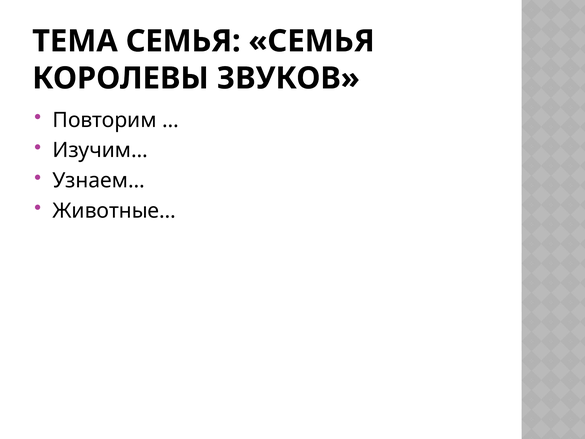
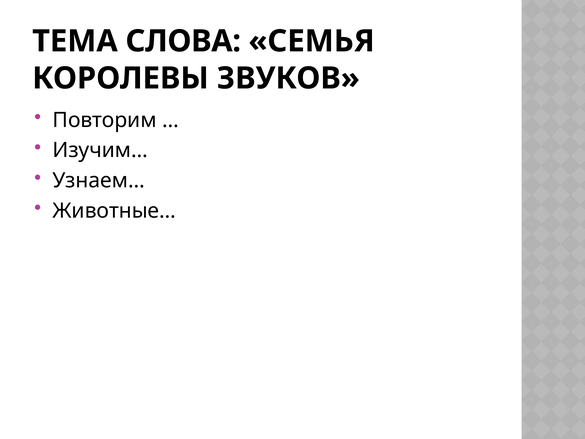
ТЕМА СЕМЬЯ: СЕМЬЯ -> СЛОВА (183, 41)
